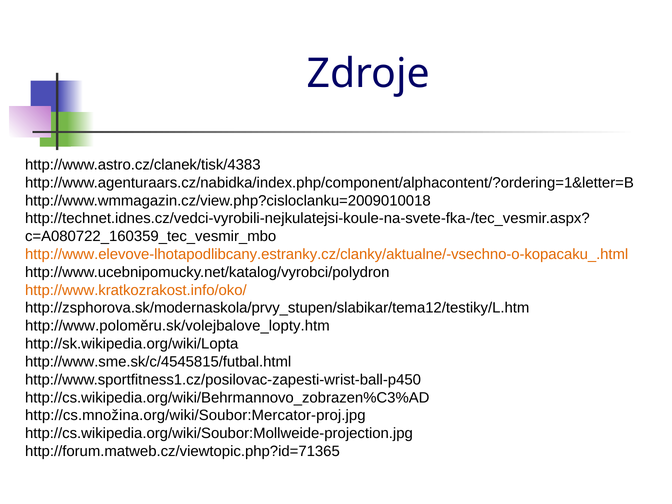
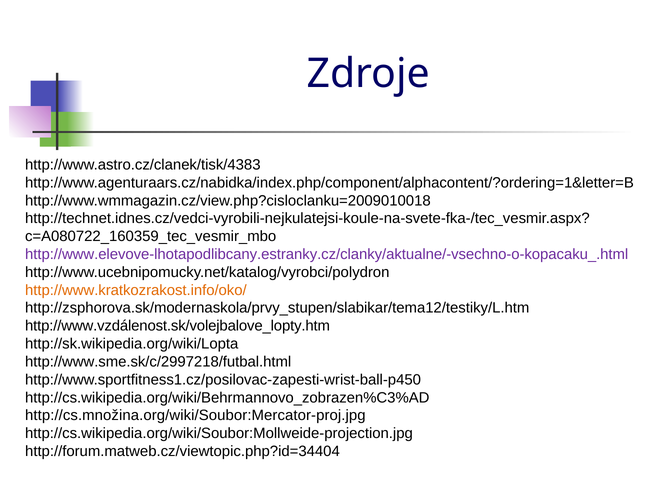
http://www.elevove-lhotapodlibcany.estranky.cz/clanky/aktualne/-vsechno-o-kopacaku_.html colour: orange -> purple (327, 254)
http://www.poloměru.sk/volejbalove_lopty.htm: http://www.poloměru.sk/volejbalove_lopty.htm -> http://www.vzdálenost.sk/volejbalove_lopty.htm (178, 326)
http://www.sme.sk/c/4545815/futbal.html: http://www.sme.sk/c/4545815/futbal.html -> http://www.sme.sk/c/2997218/futbal.html (158, 362)
http://forum.matweb.cz/viewtopic.php?id=71365: http://forum.matweb.cz/viewtopic.php?id=71365 -> http://forum.matweb.cz/viewtopic.php?id=34404 (182, 451)
